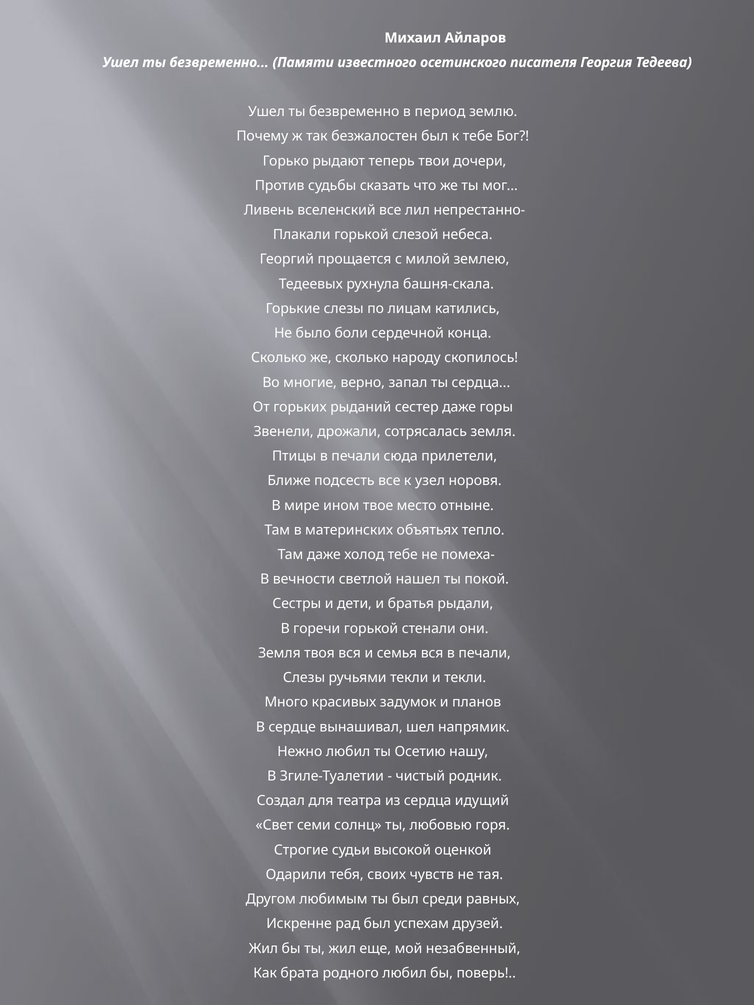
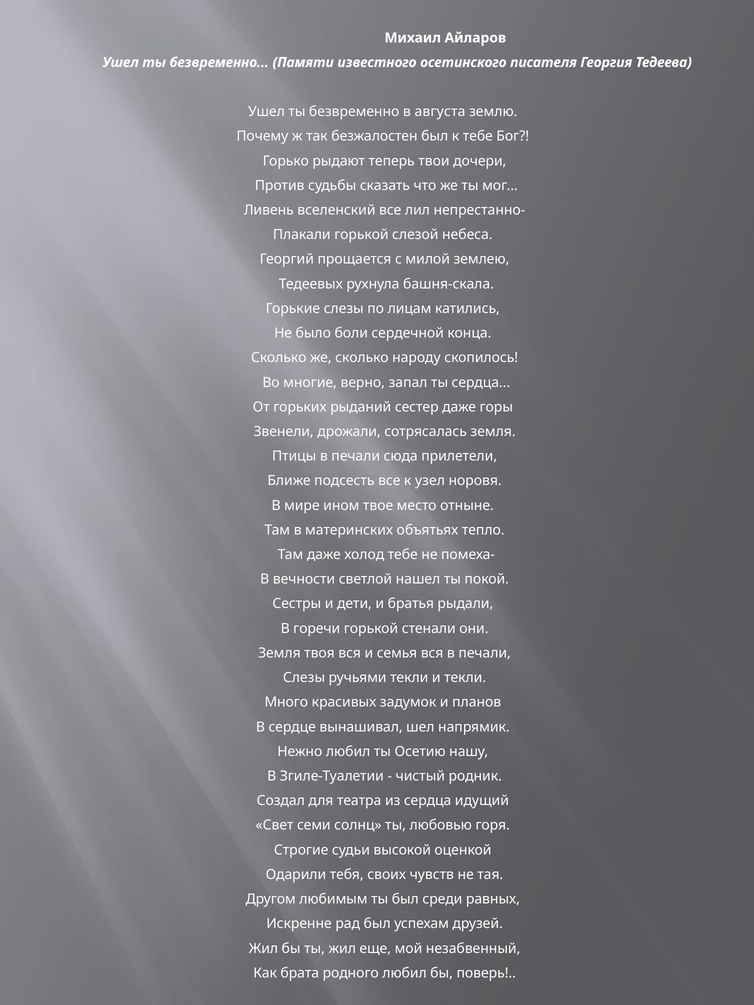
период: период -> августа (440, 112)
